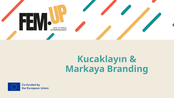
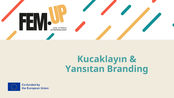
Markaya: Markaya -> Yansıtan (85, 69)
